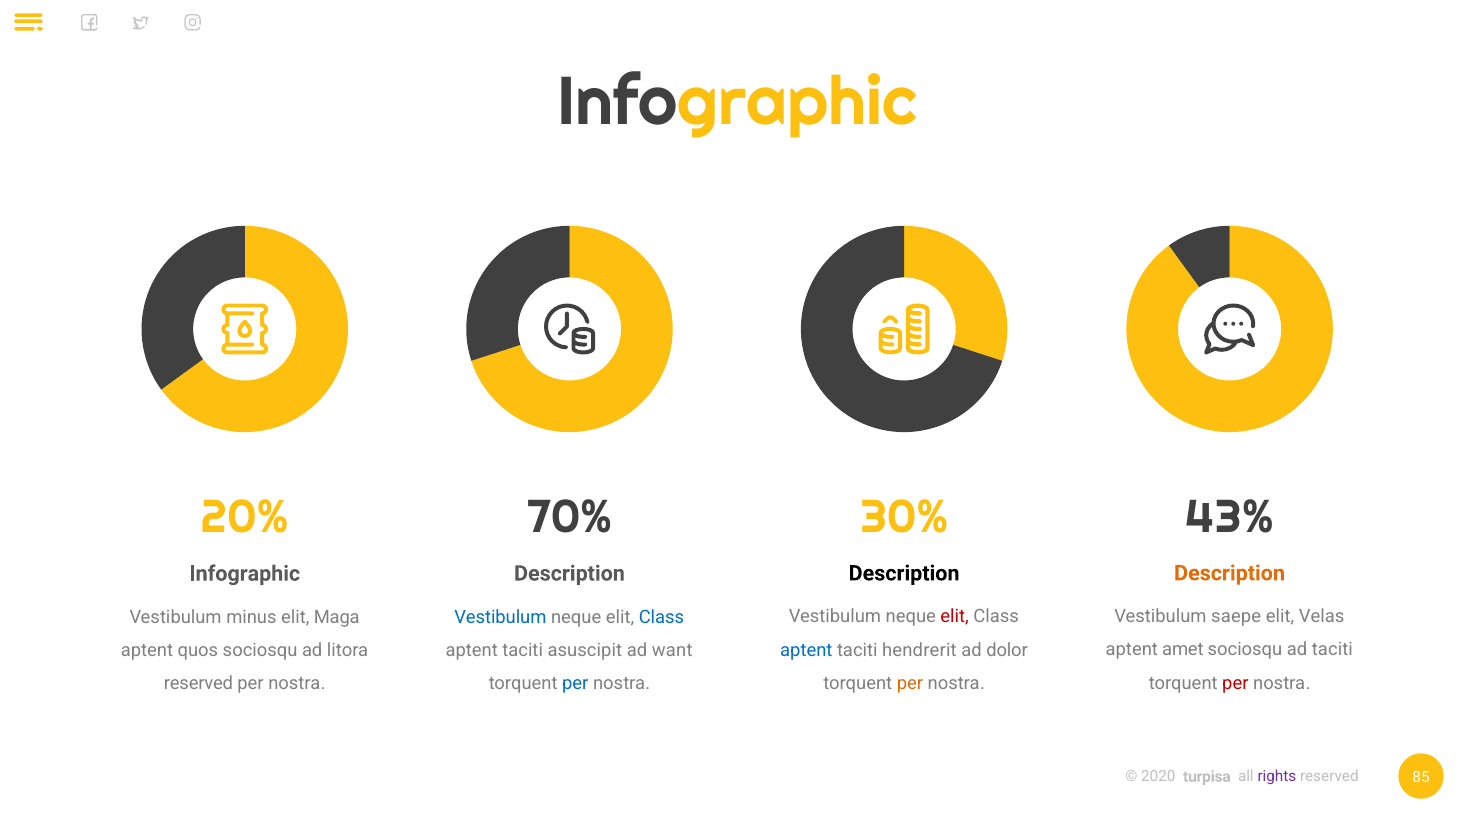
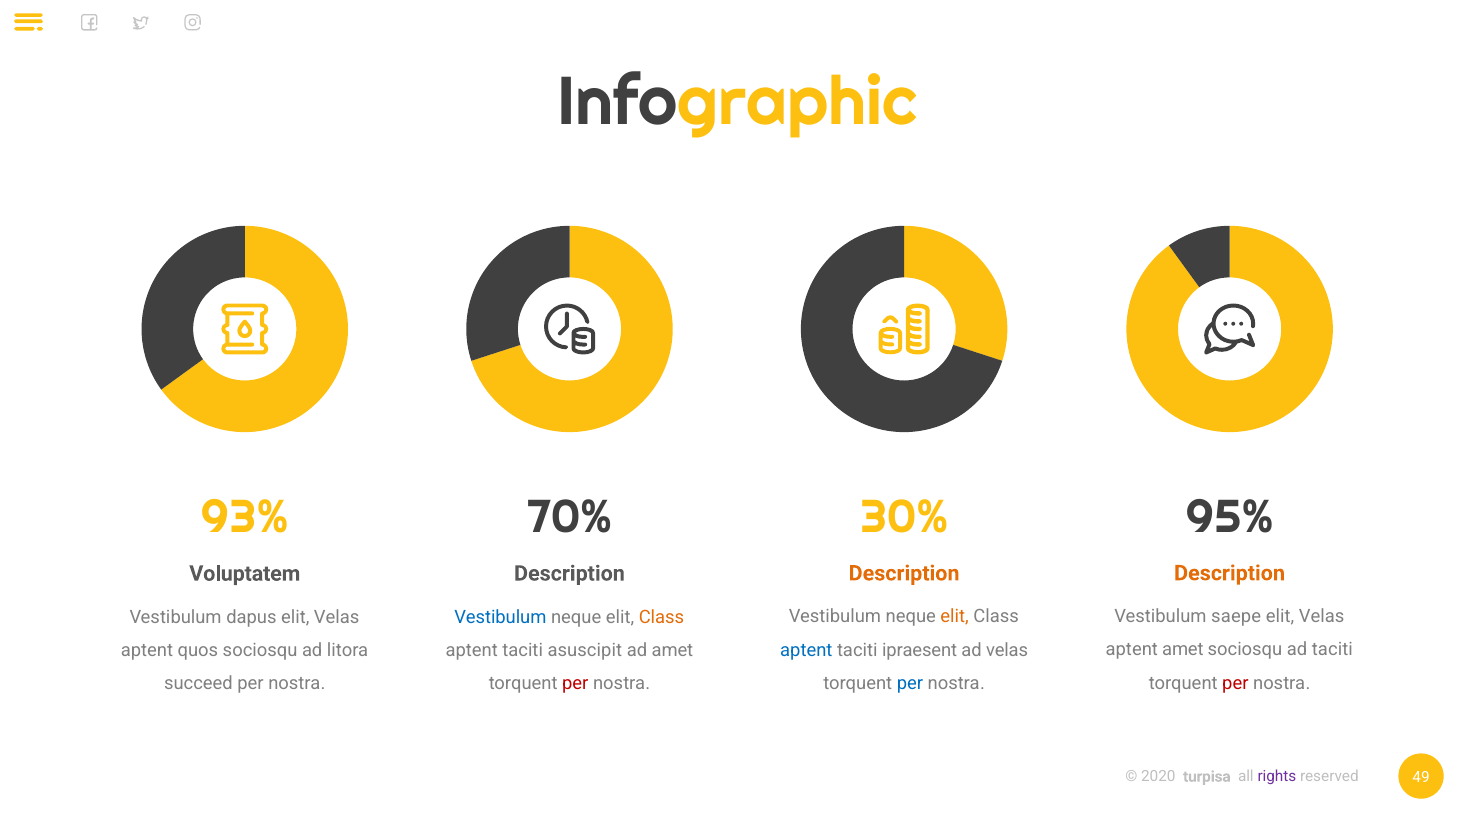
20%: 20% -> 93% (245, 518)
43%: 43% -> 95% (1229, 518)
Description colour: black -> orange (904, 574)
Infographic: Infographic -> Voluptatem (245, 574)
elit colour: red -> orange (955, 617)
Class colour: blue -> orange (661, 617)
minus: minus -> dapus (251, 618)
Maga: Maga -> Velas (337, 618)
hendrerit: hendrerit -> ipraesent (920, 651)
ad dolor: dolor -> velas (1007, 651)
ad want: want -> amet (672, 651)
per colour: orange -> blue (910, 684)
per colour: blue -> red (575, 684)
reserved: reserved -> succeed (198, 684)
85: 85 -> 49 (1421, 778)
